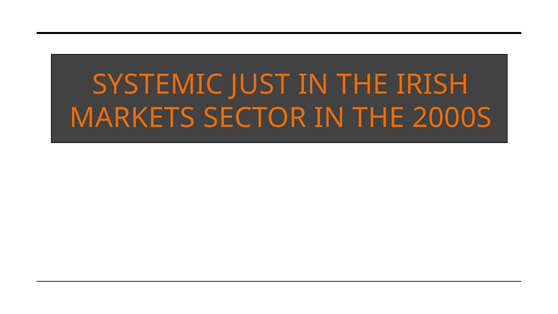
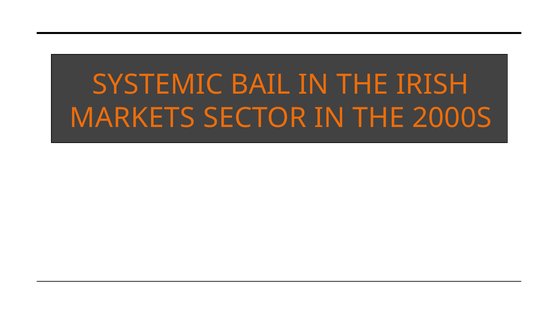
JUST: JUST -> BAIL (261, 85)
